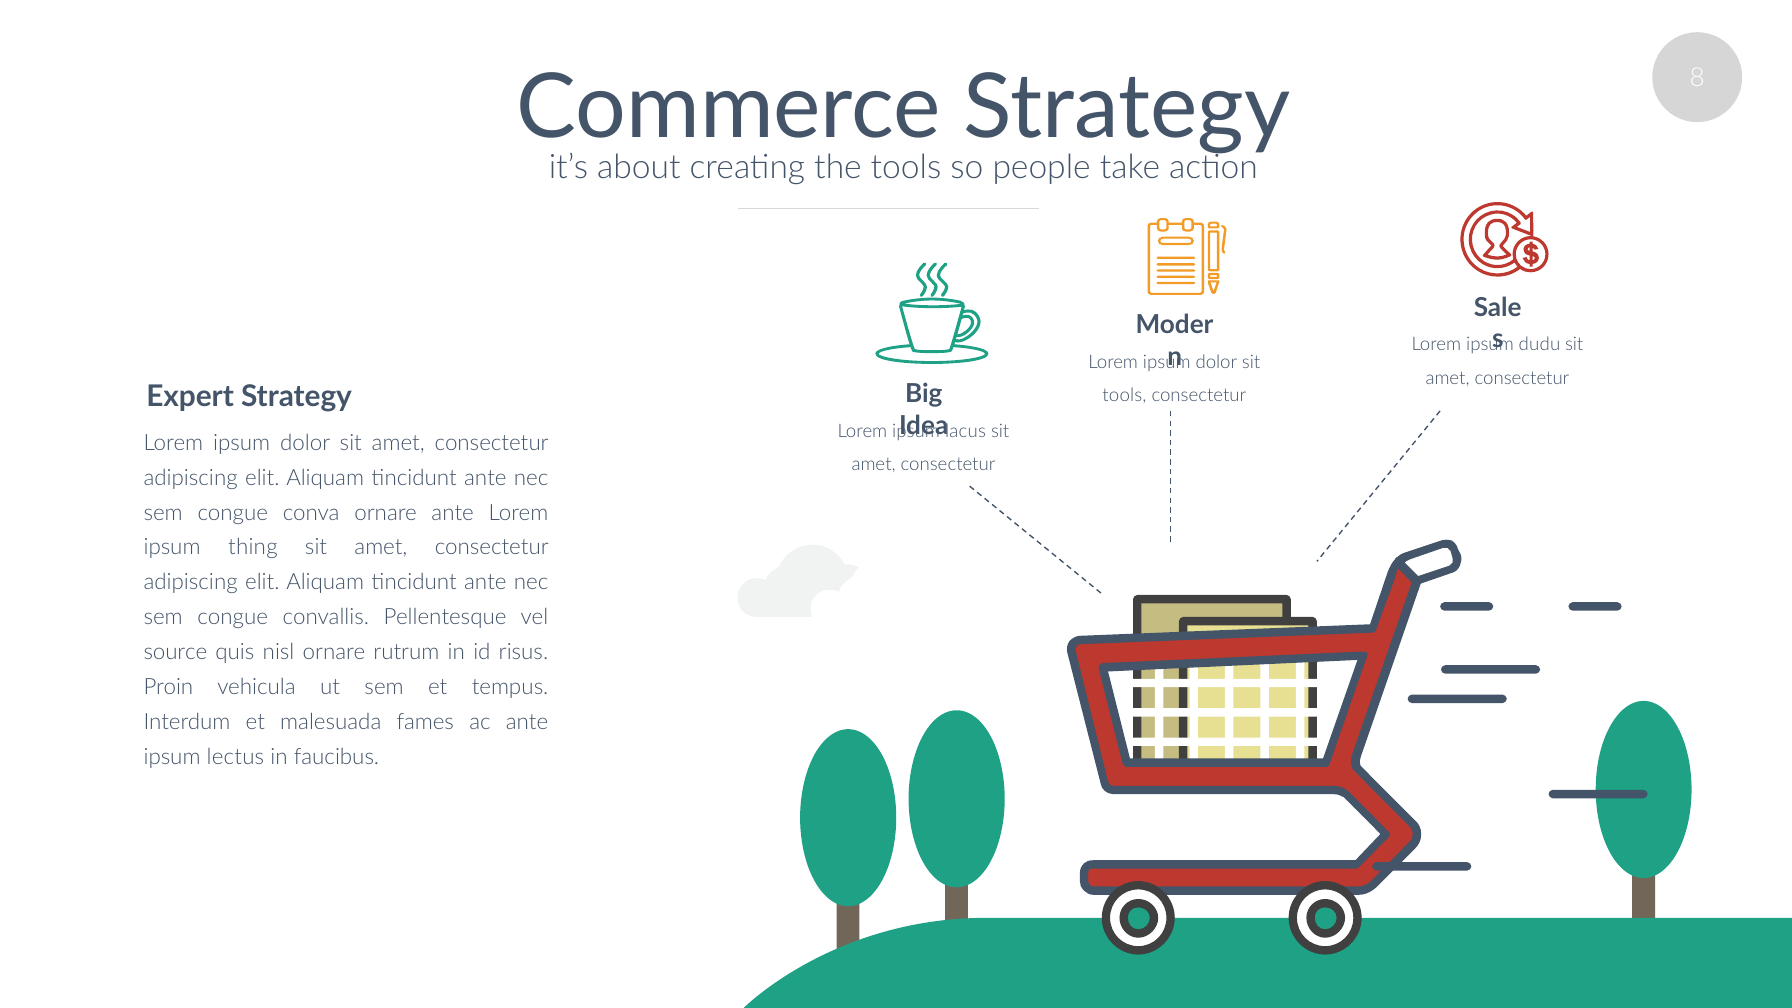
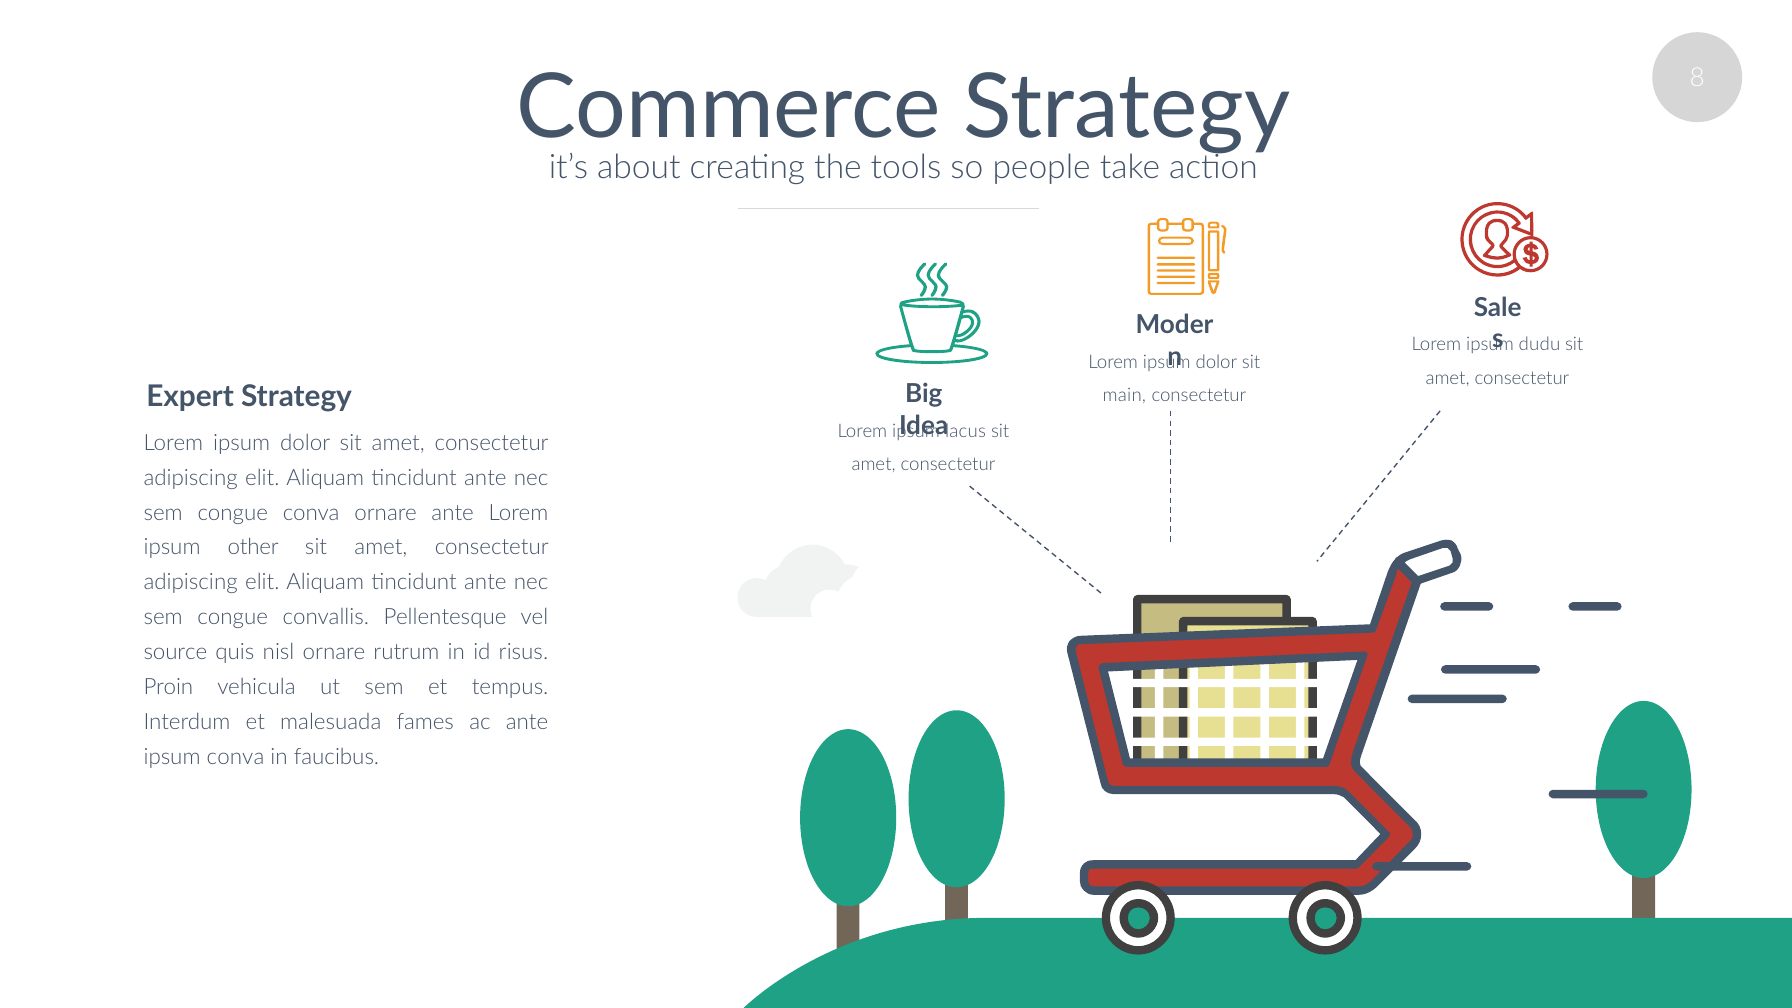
tools: tools -> main (1124, 396)
thing: thing -> other (253, 548)
ipsum lectus: lectus -> conva (236, 757)
